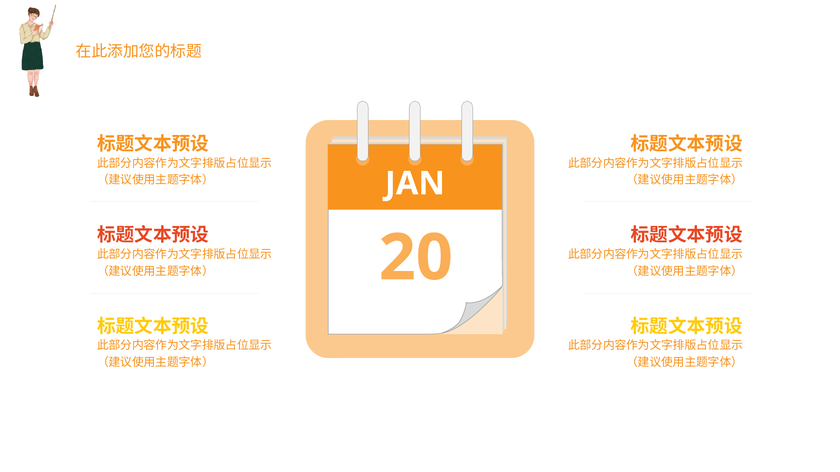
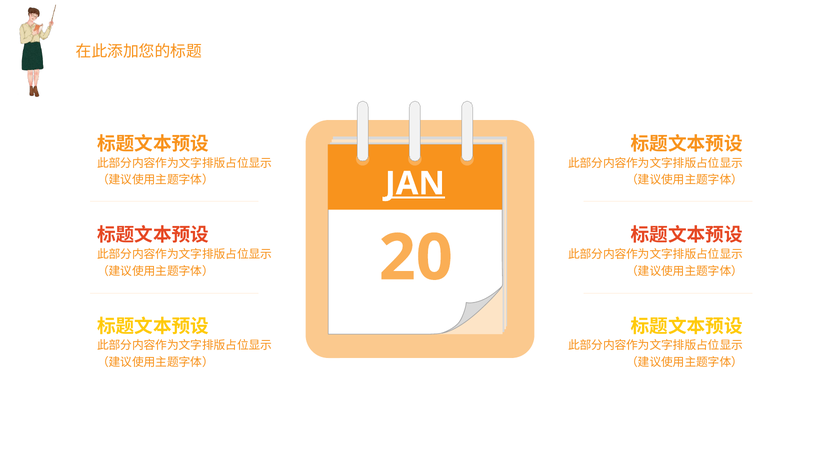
JAN underline: none -> present (415, 184)
